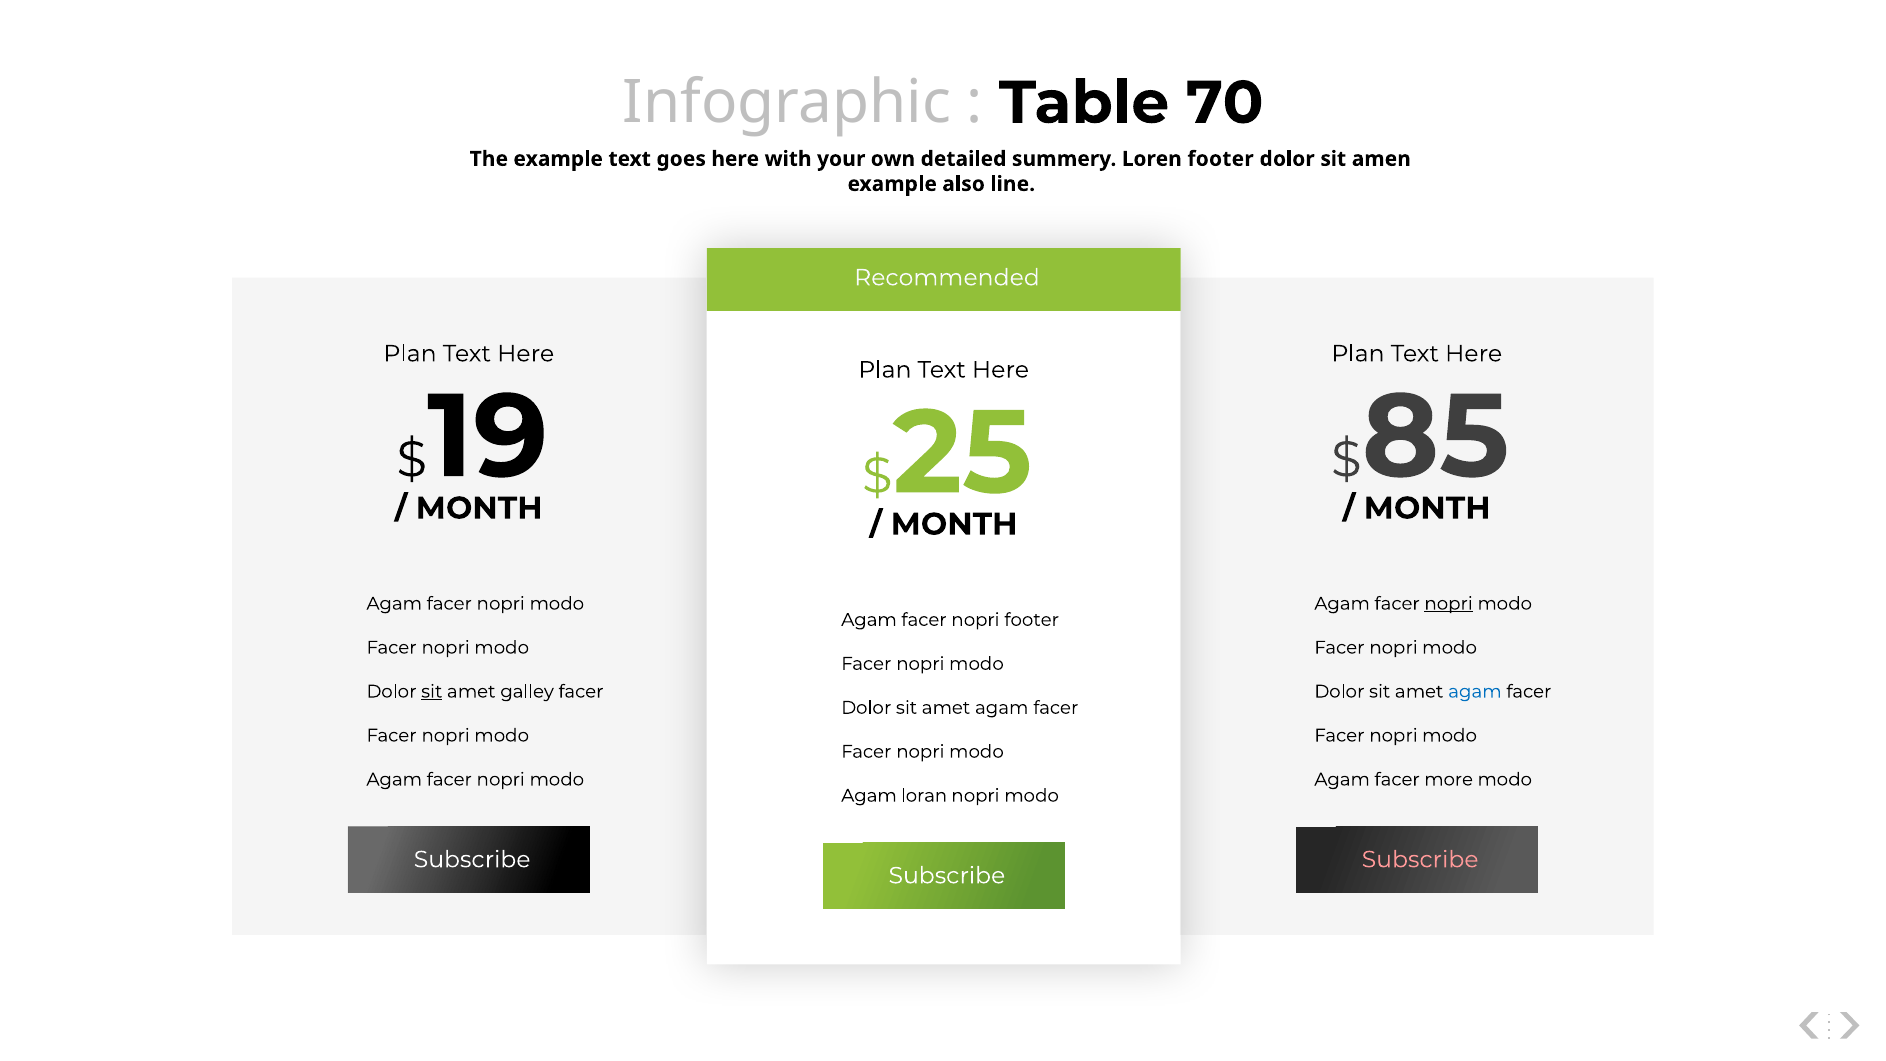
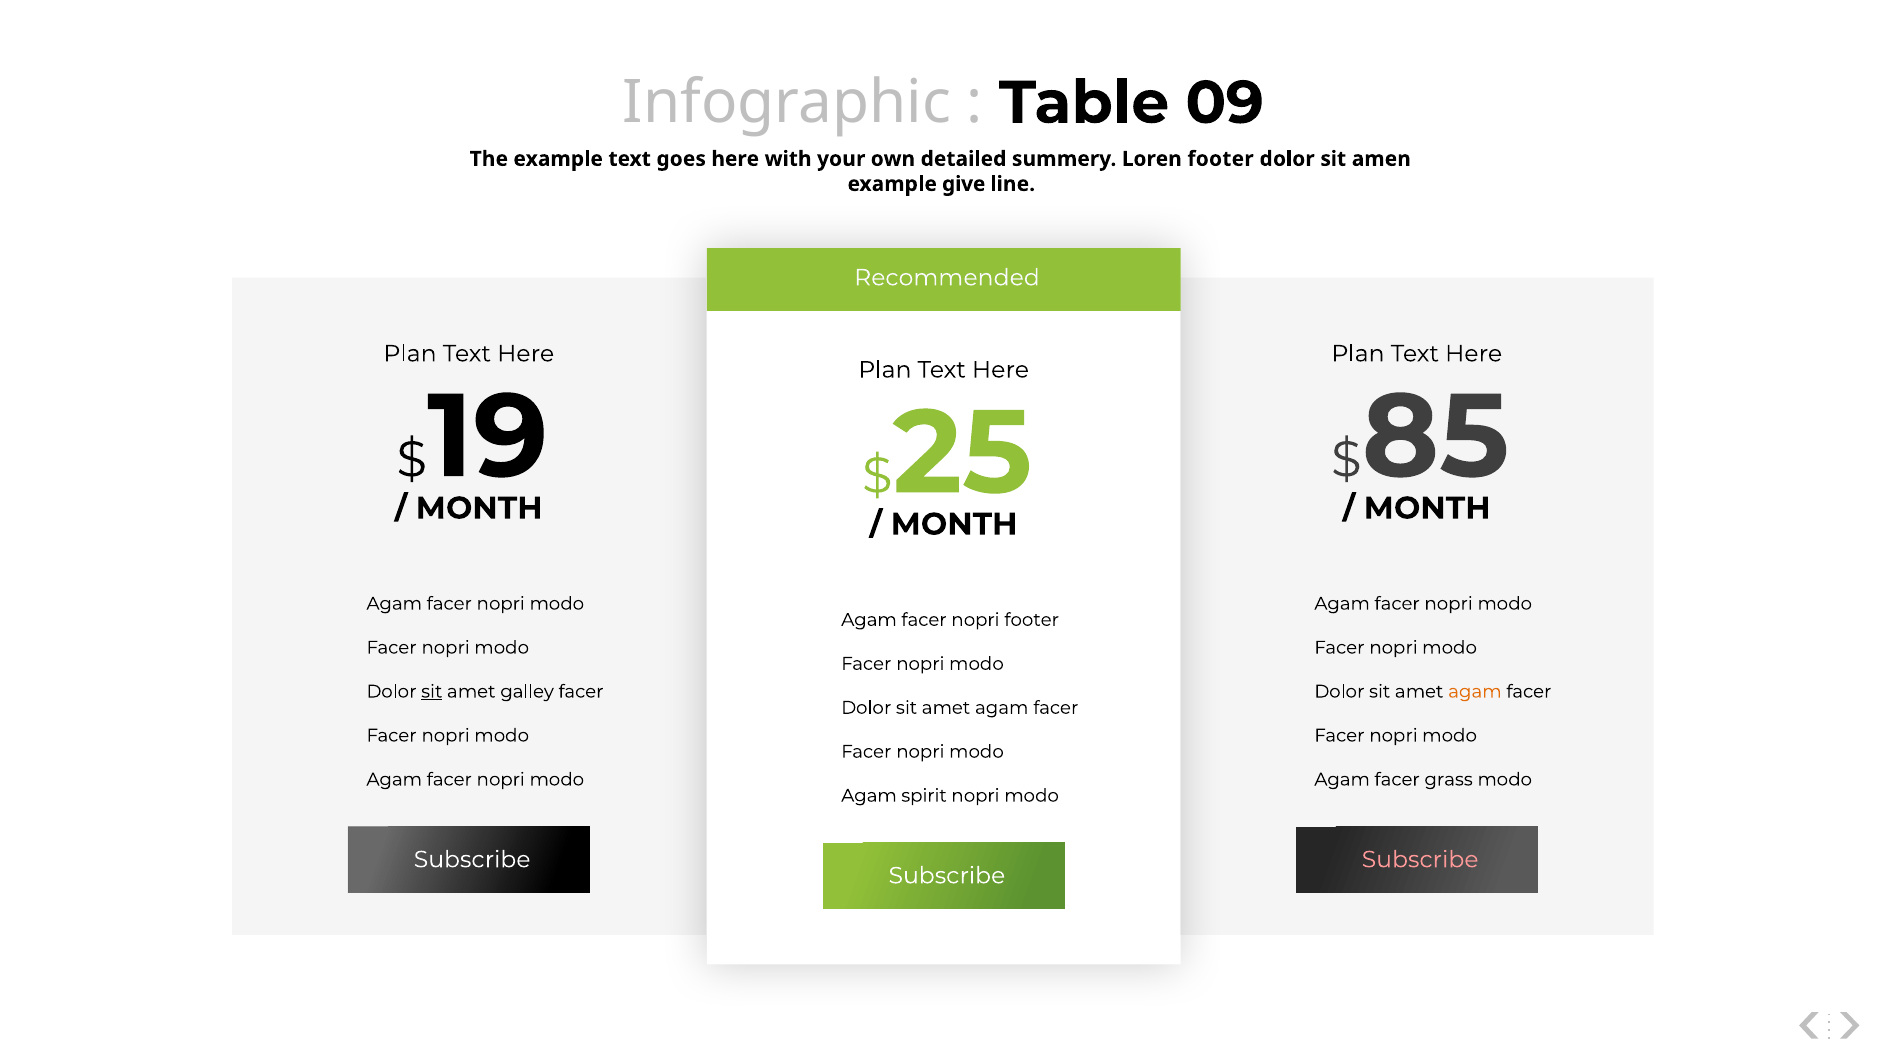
70: 70 -> 09 (1225, 103)
also: also -> give (964, 184)
nopri underline: present -> none (1449, 604)
agam colour: blue -> orange (1475, 691)
more: more -> grass (1449, 779)
loran: loran -> spirit (924, 796)
